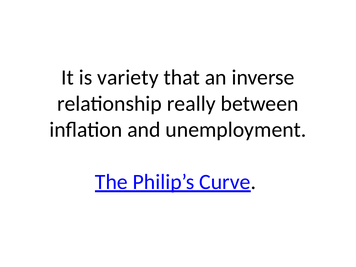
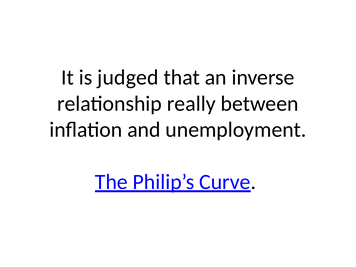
variety: variety -> judged (128, 78)
